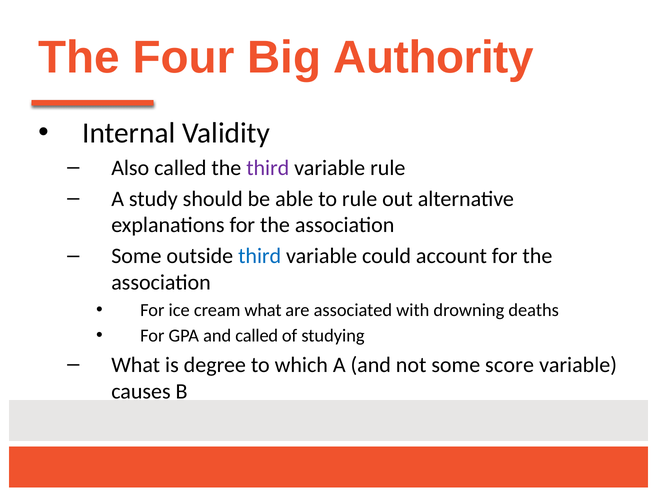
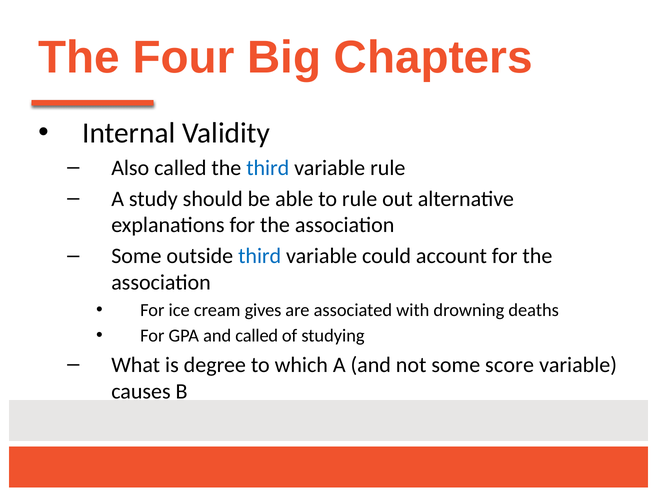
Authority: Authority -> Chapters (433, 58)
third colour: purple -> blue (268, 168)
cream what: what -> gives (263, 310)
